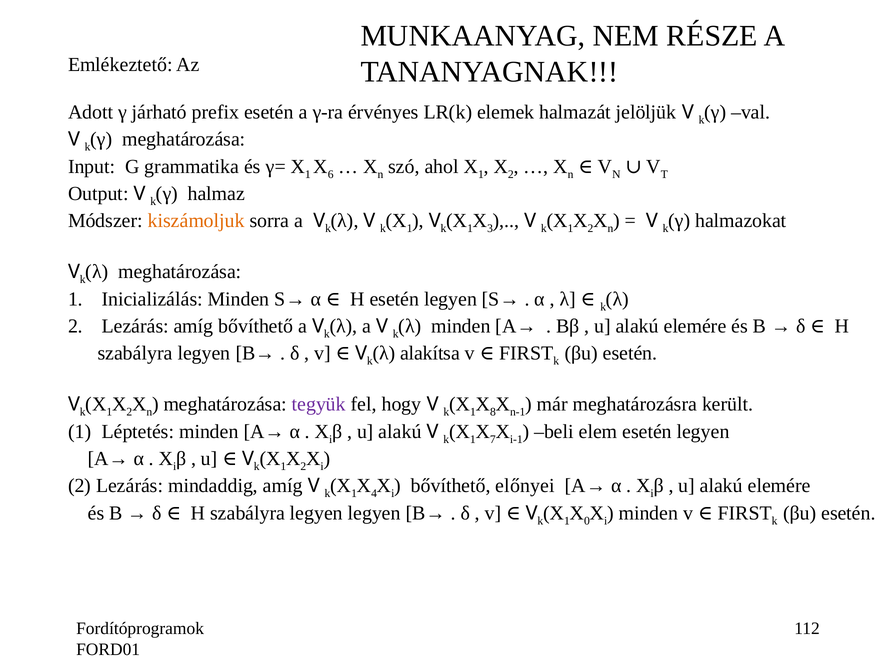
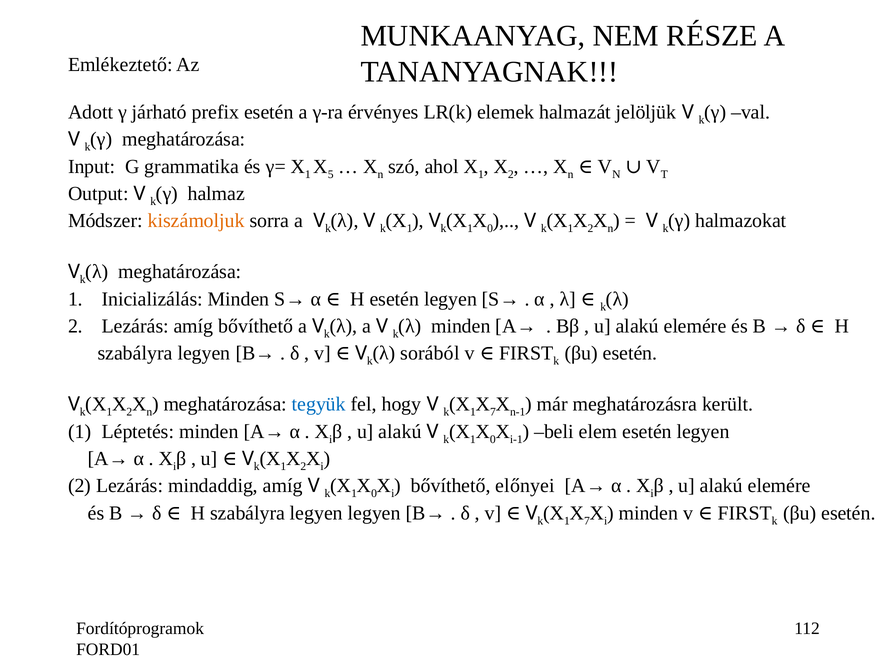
6: 6 -> 5 (331, 174)
3: 3 -> 0 (490, 229)
alakítsa: alakítsa -> sorából (430, 353)
tegyük colour: purple -> blue (319, 404)
8: 8 -> 7 (493, 412)
7: 7 -> 0 (493, 439)
4: 4 -> 0 (374, 494)
0: 0 -> 7 (587, 521)
